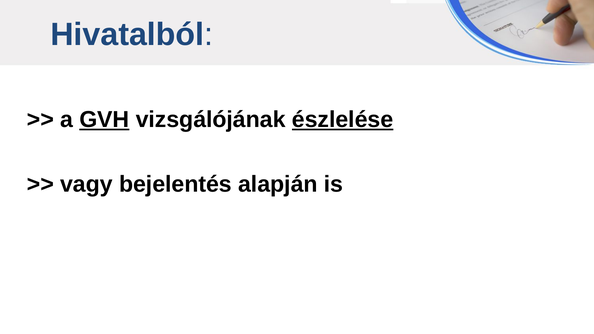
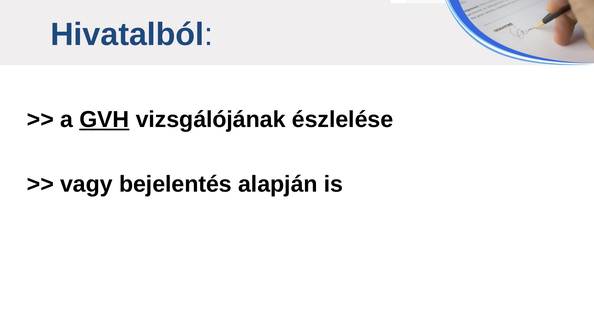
észlelése underline: present -> none (343, 120)
